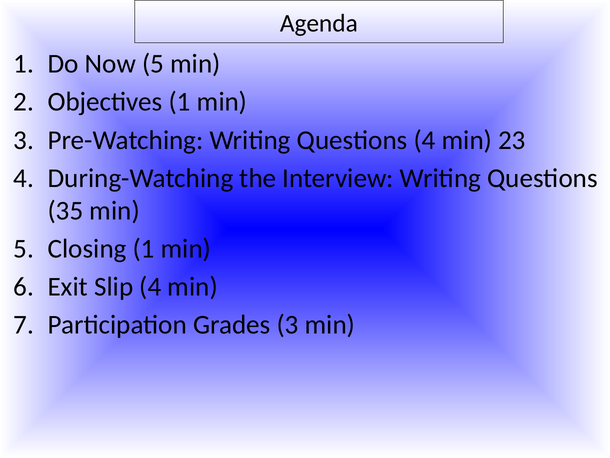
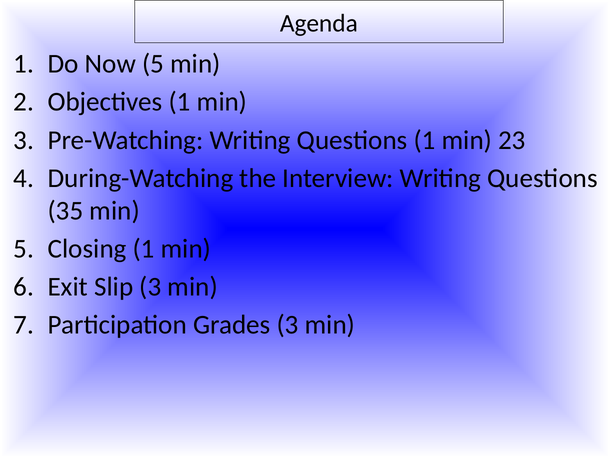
Questions 4: 4 -> 1 (425, 140)
Slip 4: 4 -> 3 (150, 286)
